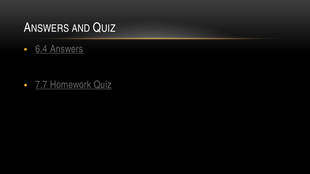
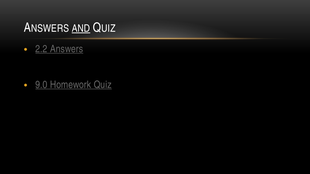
AND underline: none -> present (81, 28)
6.4: 6.4 -> 2.2 (41, 49)
7.7: 7.7 -> 9.0 (41, 85)
